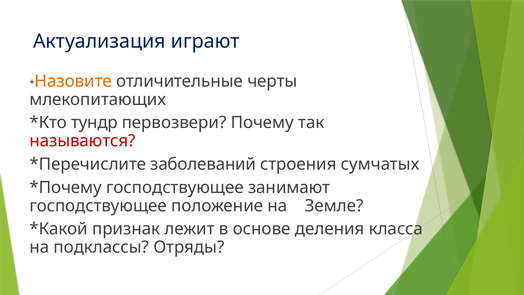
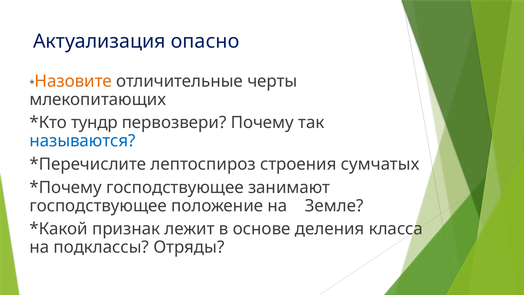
играют: играют -> опасно (205, 41)
называются colour: red -> blue (83, 141)
заболеваний: заболеваний -> лептоспироз (203, 164)
